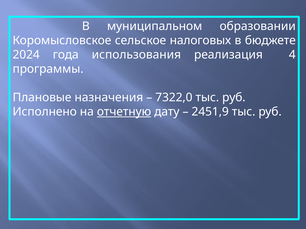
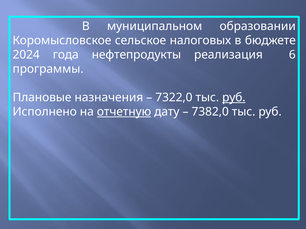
использования: использования -> нефтепродукты (136, 55)
4: 4 -> 6 (292, 55)
руб underline: none -> present (234, 98)
2451,9: 2451,9 -> 7382,0 (210, 112)
